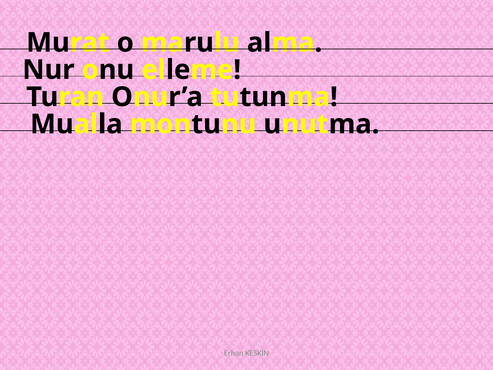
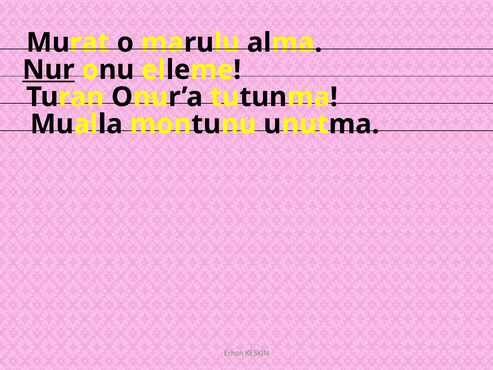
Nur underline: none -> present (48, 70)
